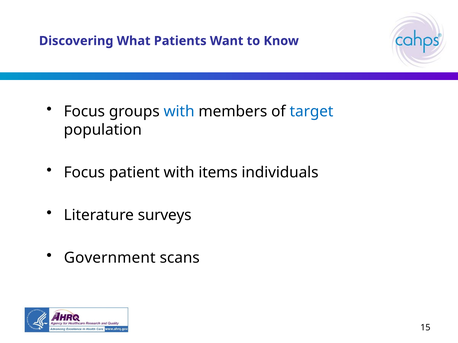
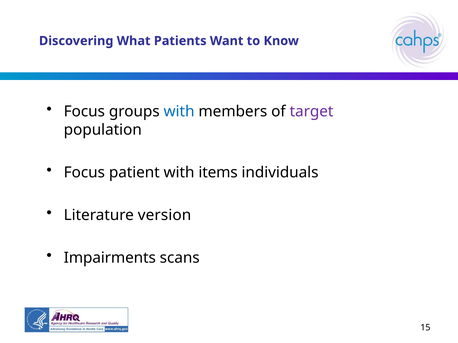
target colour: blue -> purple (312, 112)
surveys: surveys -> version (165, 216)
Government: Government -> Impairments (110, 258)
